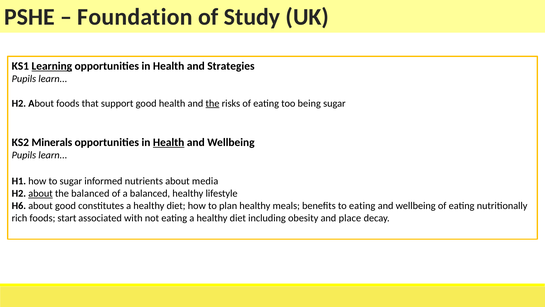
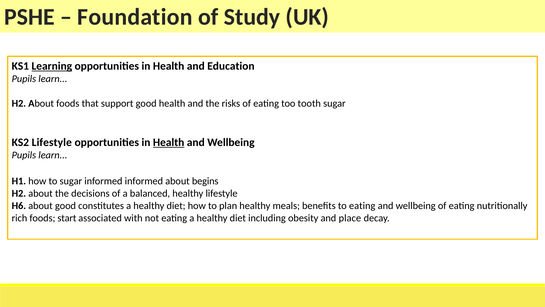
Strategies: Strategies -> Education (231, 66)
the underline: present -> none (212, 103)
being: being -> tooth (309, 103)
KS2 Minerals: Minerals -> Lifestyle (52, 142)
informed nutrients: nutrients -> informed (144, 181)
media: media -> begins (205, 181)
about underline: present -> none (41, 193)
the balanced: balanced -> decisions (90, 193)
